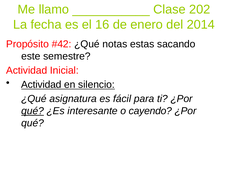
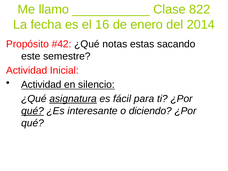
202: 202 -> 822 (200, 9)
asignatura underline: none -> present (73, 99)
cayendo: cayendo -> diciendo (150, 111)
